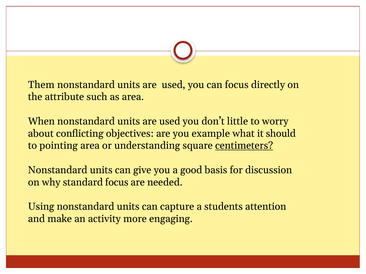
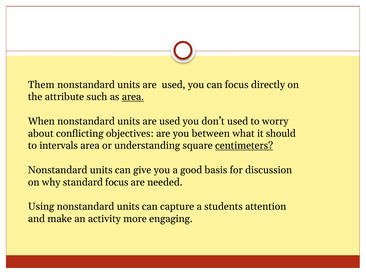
area underline: none -> present (133, 97)
don’t little: little -> used (238, 121)
example: example -> between (211, 134)
pointing: pointing -> intervals (59, 146)
